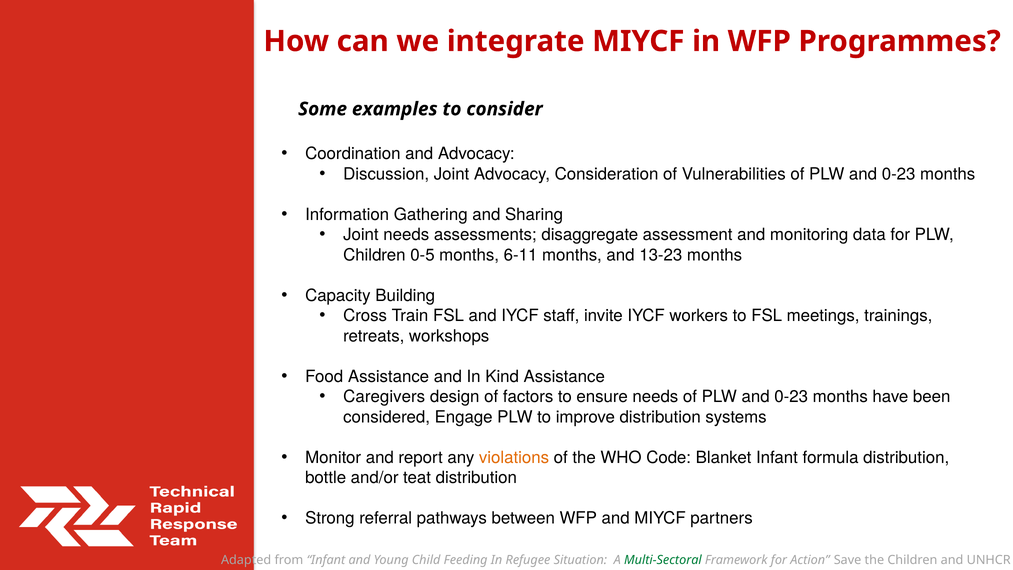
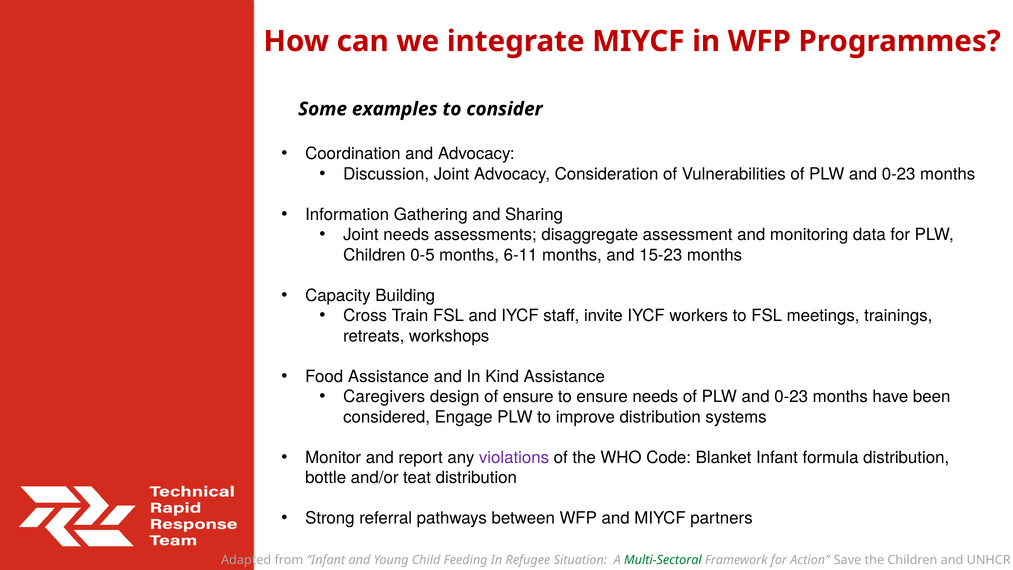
13-23: 13-23 -> 15-23 (661, 255)
of factors: factors -> ensure (528, 397)
violations colour: orange -> purple (514, 457)
